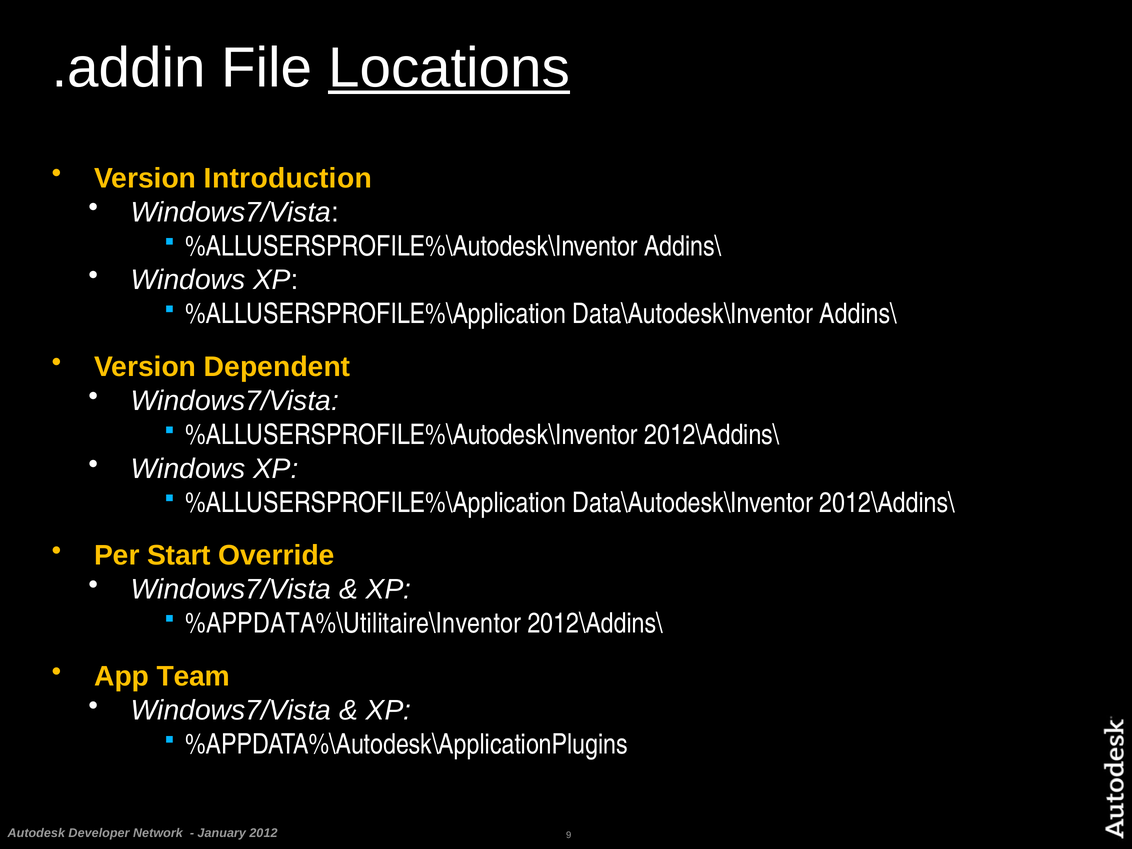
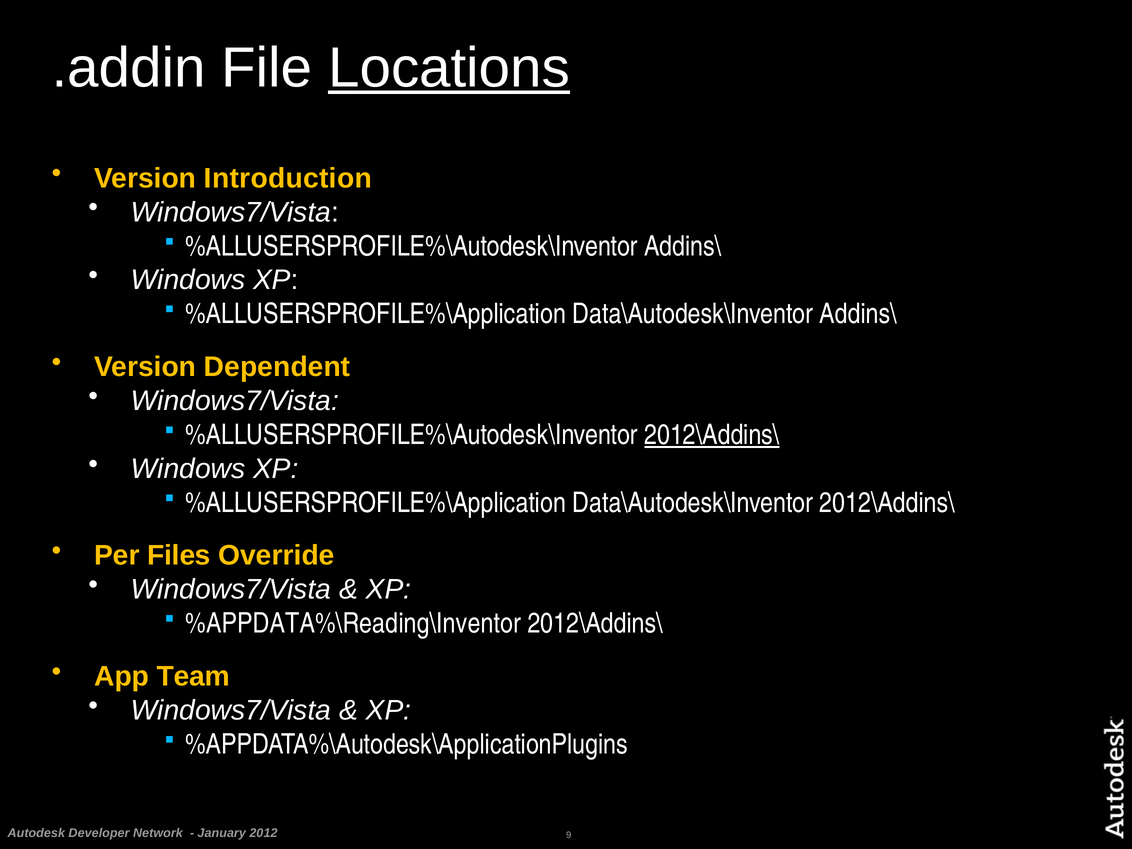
2012\Addins\ underline: none -> present (712, 435)
Start: Start -> Files (179, 556)
%APPDATA%\Utilitaire\Inventor: %APPDATA%\Utilitaire\Inventor -> %APPDATA%\Reading\Inventor (353, 624)
